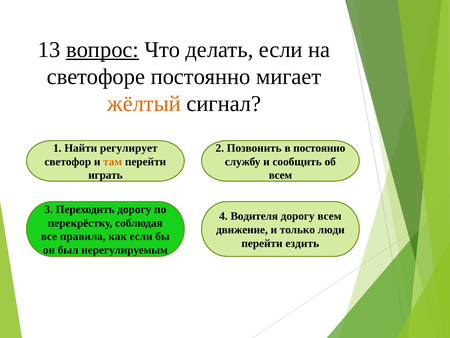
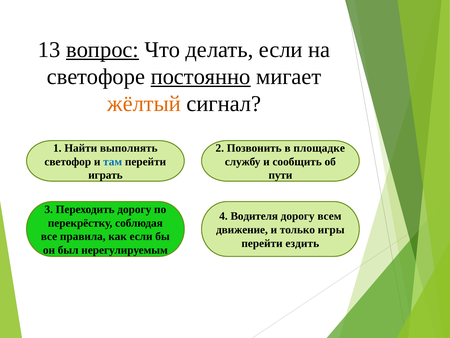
постоянно underline: none -> present (201, 77)
регулирует: регулирует -> выполнять (129, 148)
в постоянно: постоянно -> площадке (319, 148)
там colour: orange -> blue (113, 161)
всем: всем -> пути (280, 175)
люди: люди -> игры (331, 229)
